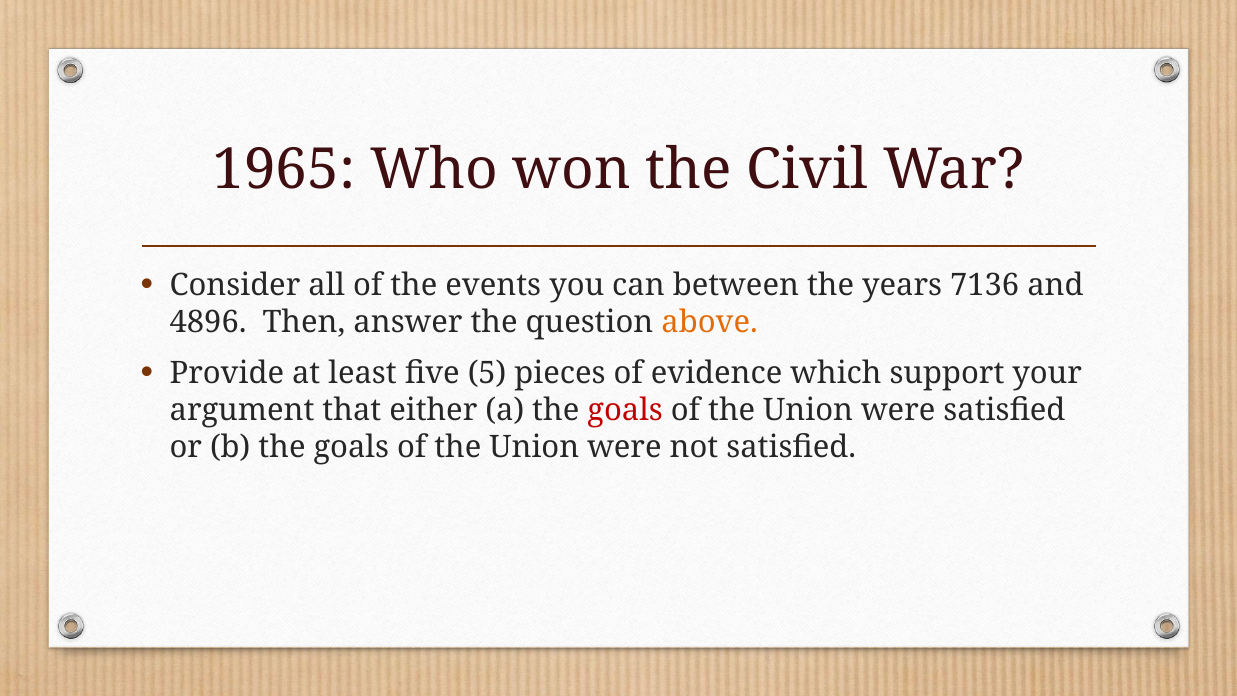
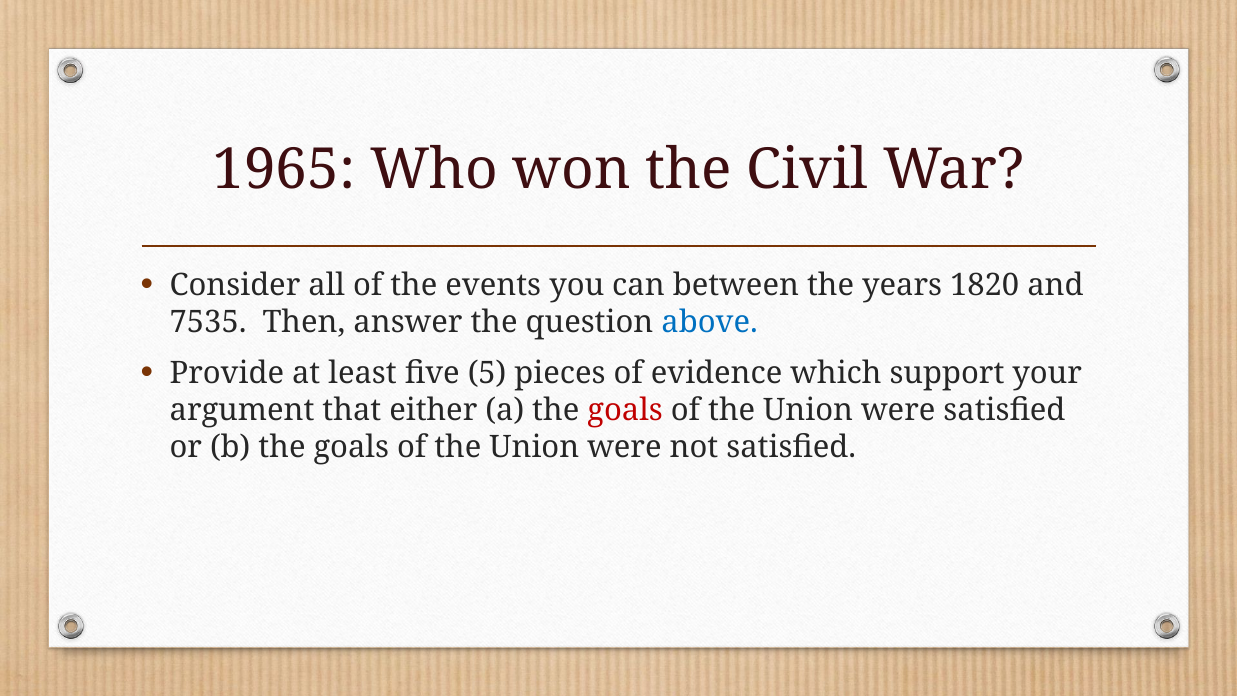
7136: 7136 -> 1820 (985, 285)
4896: 4896 -> 7535 (208, 322)
above colour: orange -> blue (710, 322)
